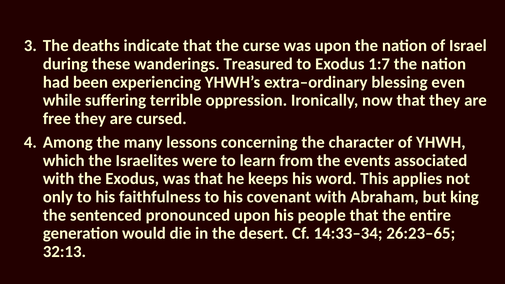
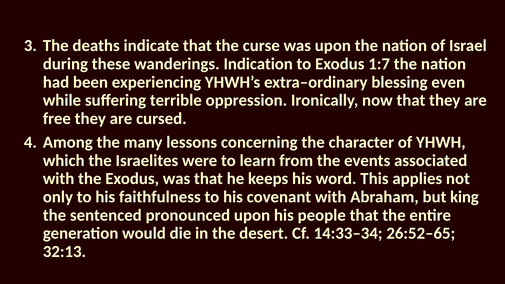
Treasured: Treasured -> Indication (258, 64)
26:23–65: 26:23–65 -> 26:52–65 (421, 233)
